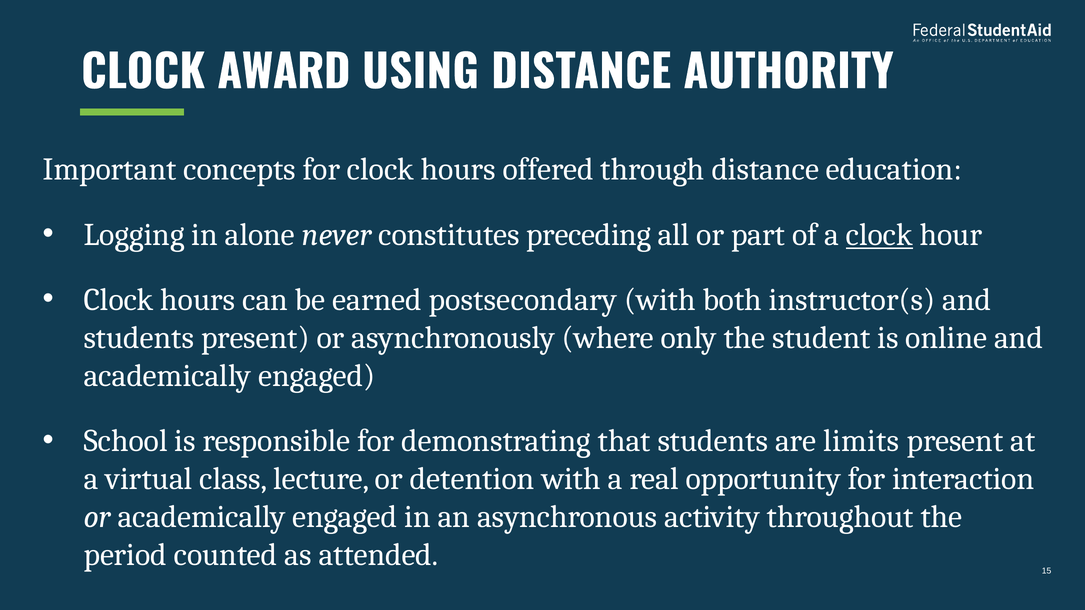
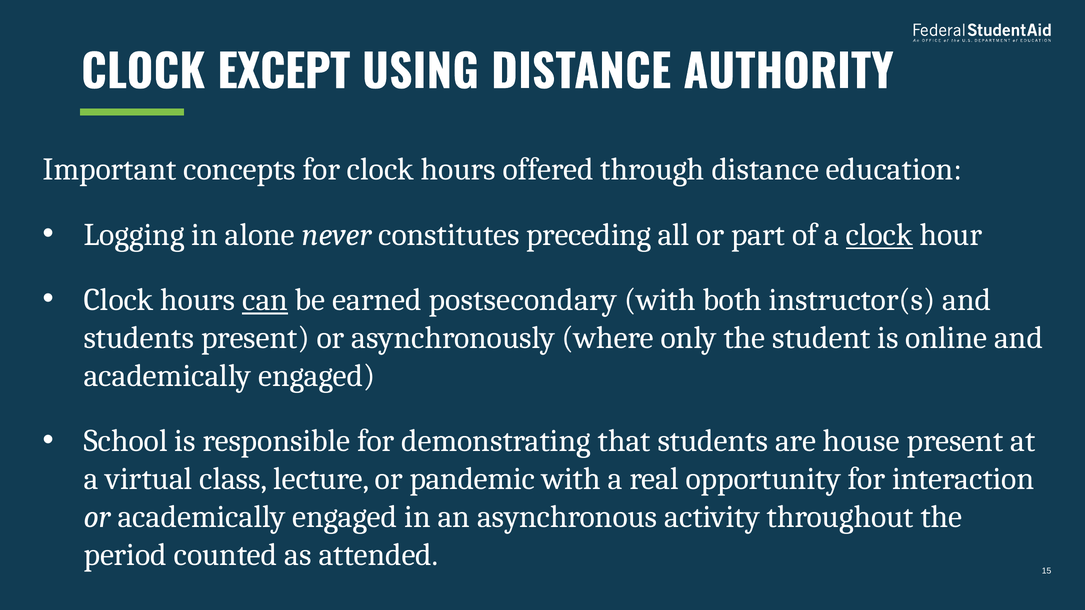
AWARD: AWARD -> EXCEPT (284, 73)
can underline: none -> present (265, 300)
limits: limits -> house (861, 441)
detention: detention -> pandemic (472, 479)
